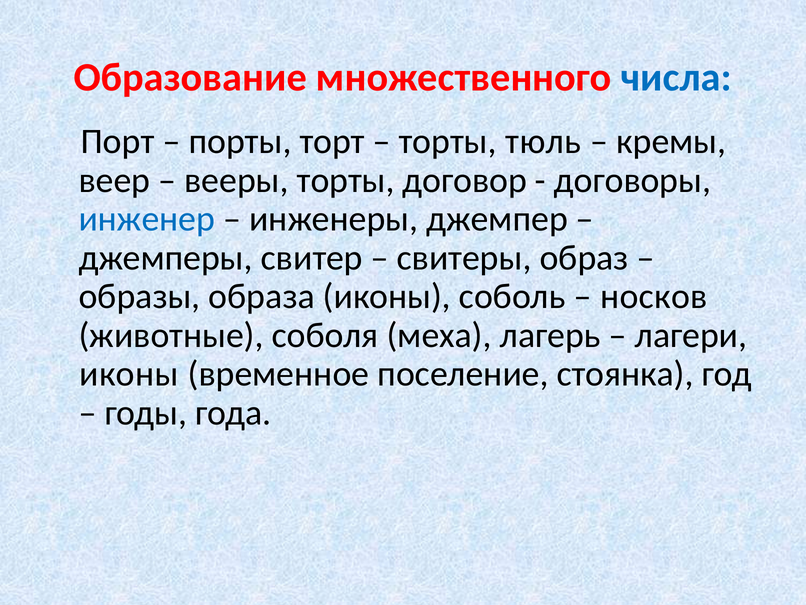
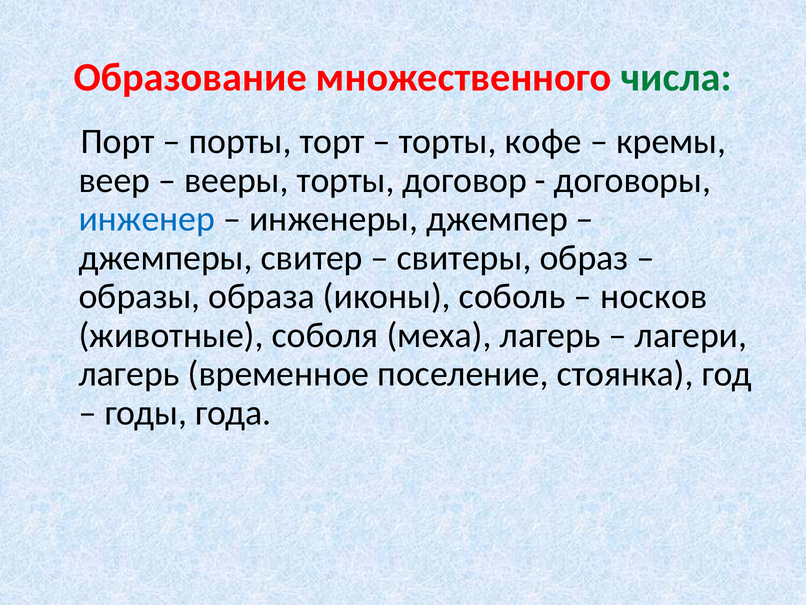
числа colour: blue -> green (676, 77)
тюль: тюль -> кофе (543, 141)
иконы: иконы -> лагерь (129, 374)
